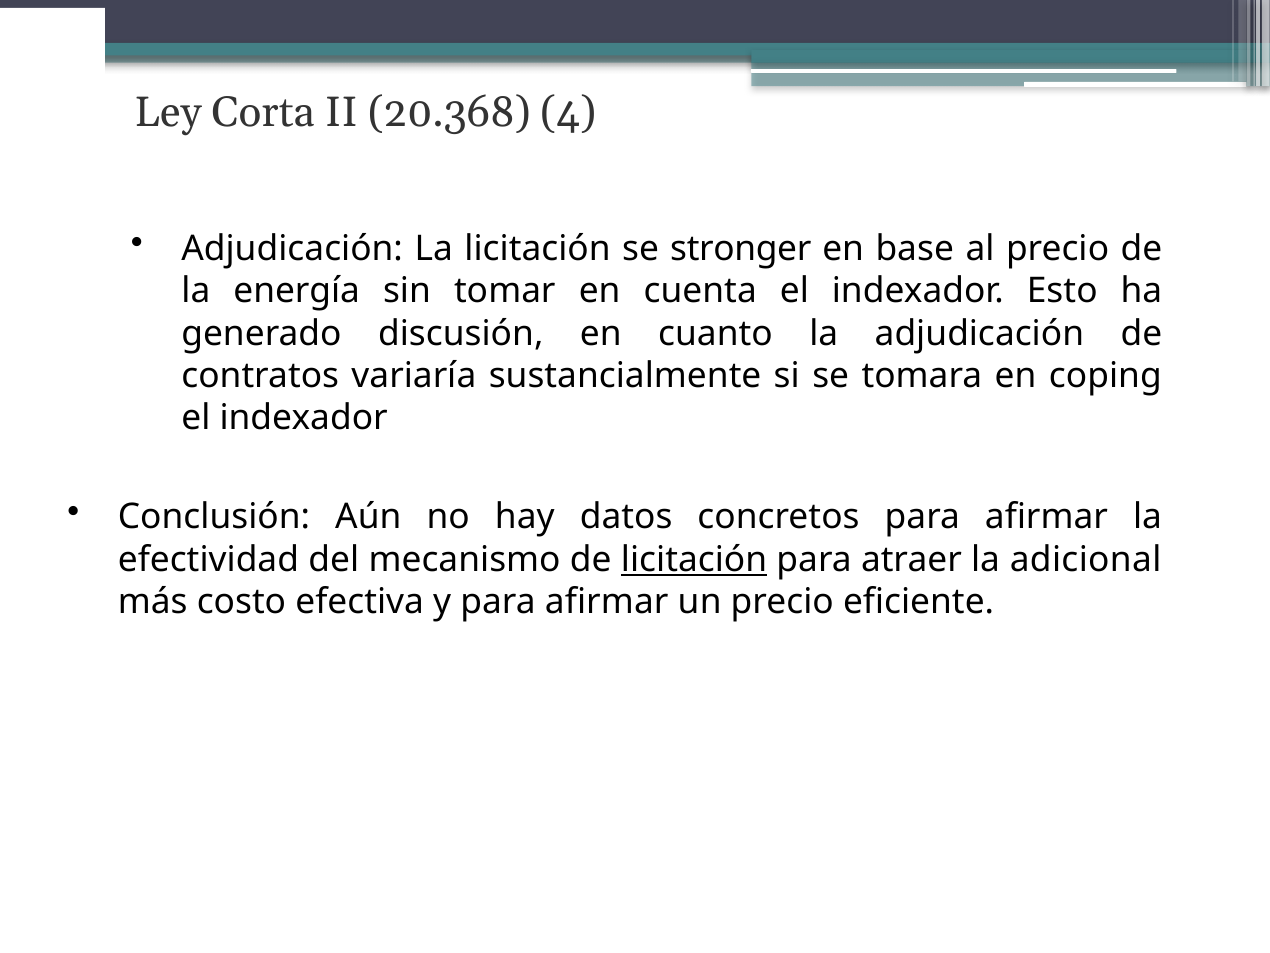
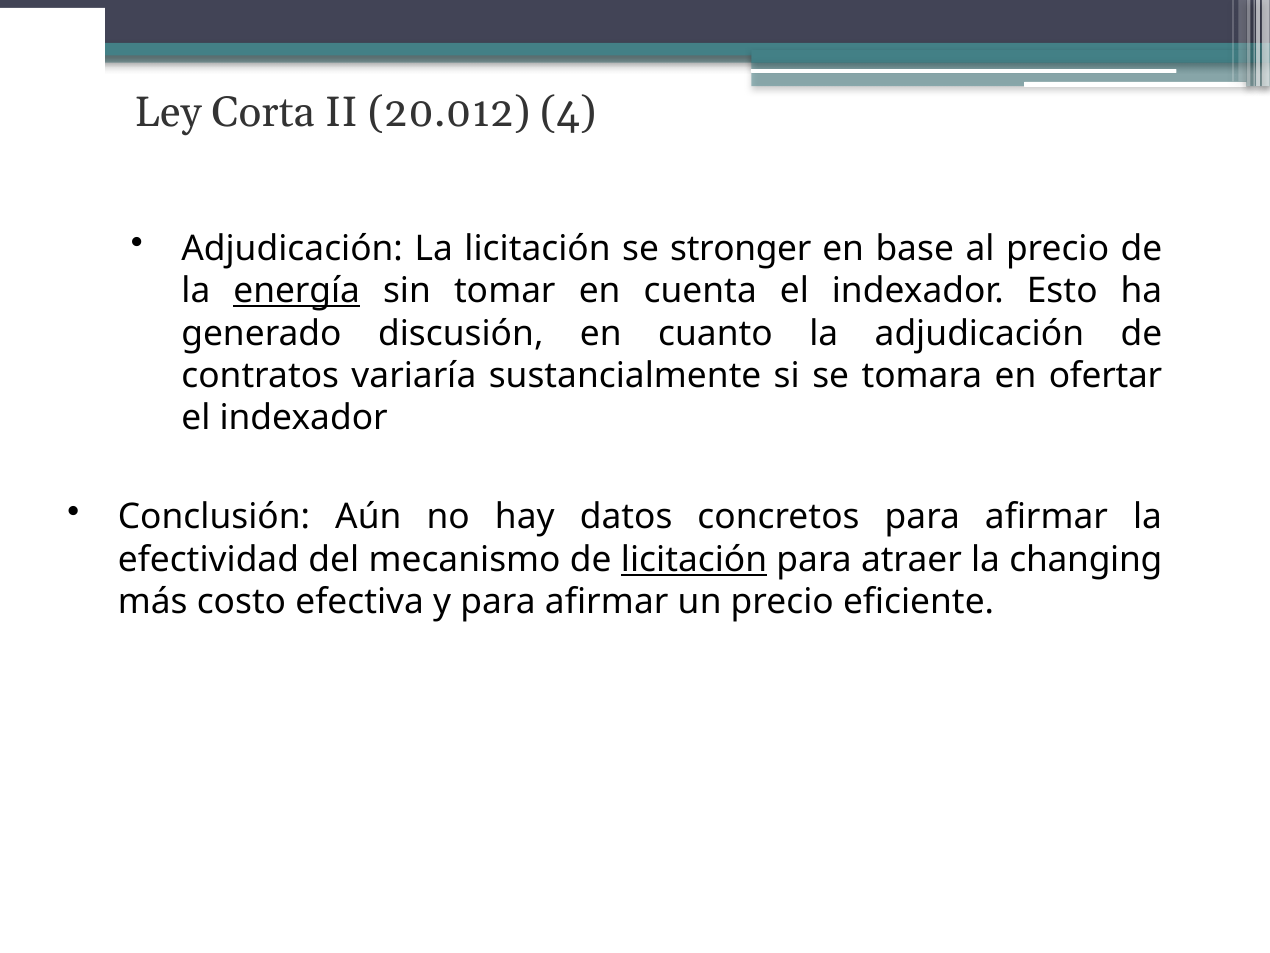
20.368: 20.368 -> 20.012 (449, 112)
energía underline: none -> present (297, 291)
coping: coping -> ofertar (1105, 376)
adicional: adicional -> changing (1086, 559)
